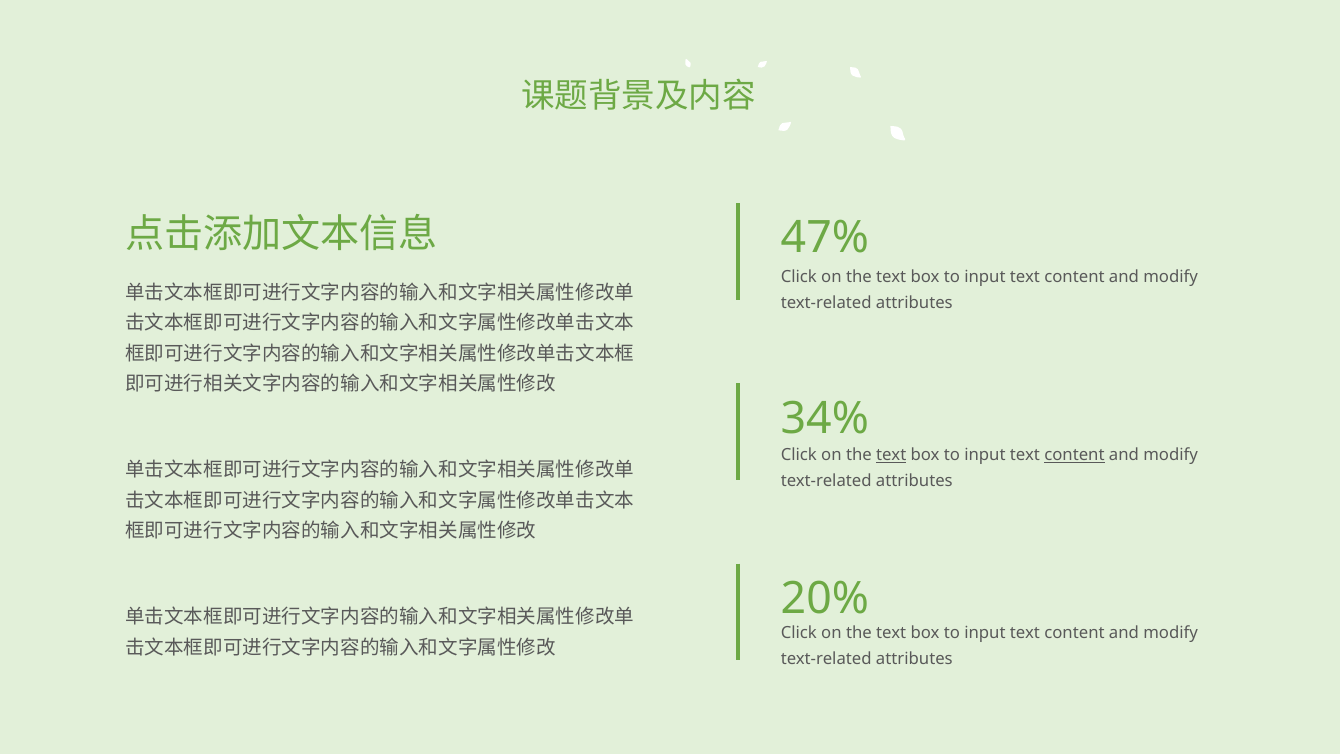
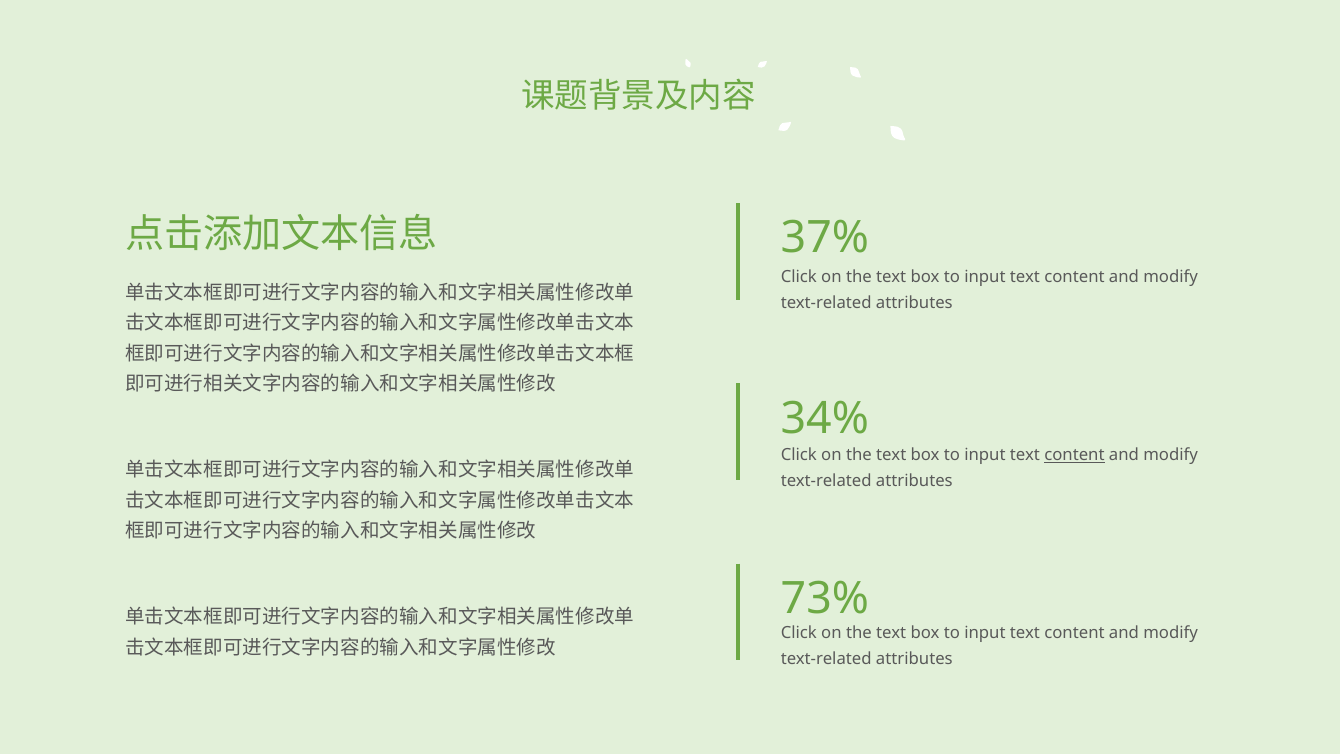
47%: 47% -> 37% (825, 238)
text underline: present -> none (891, 455)
20%: 20% -> 73% (825, 598)
